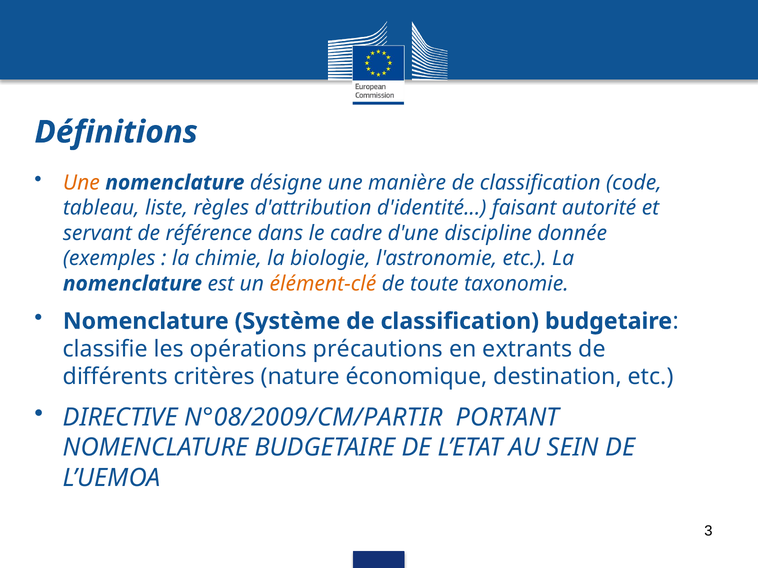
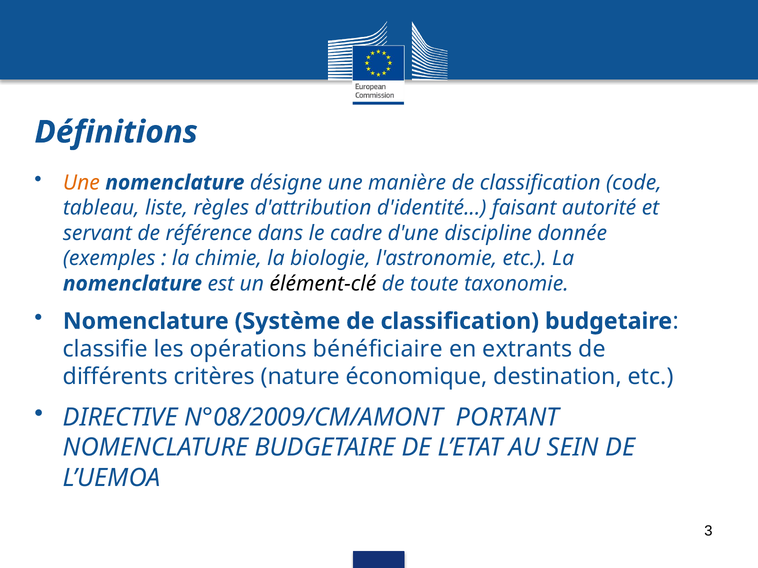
élément-clé colour: orange -> black (323, 284)
précautions: précautions -> bénéficiaire (378, 349)
N°08/2009/CM/PARTIR: N°08/2009/CM/PARTIR -> N°08/2009/CM/AMONT (314, 418)
